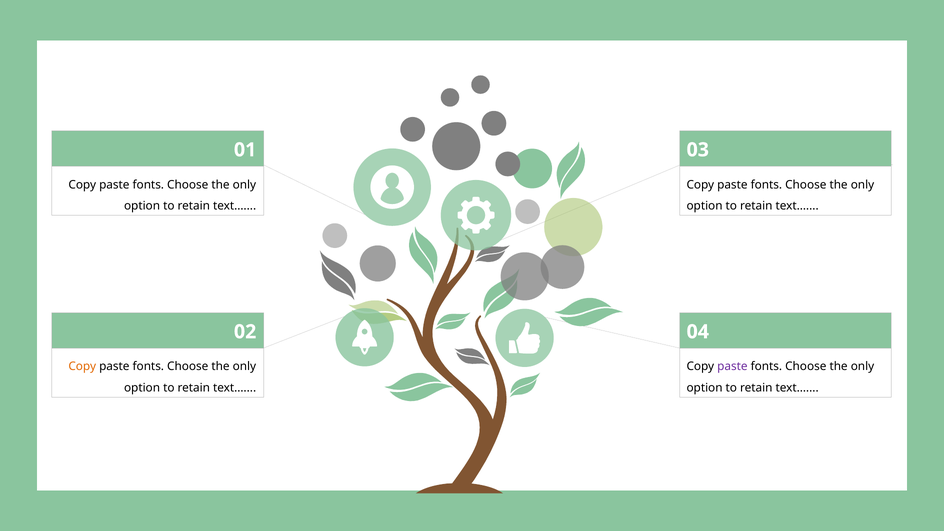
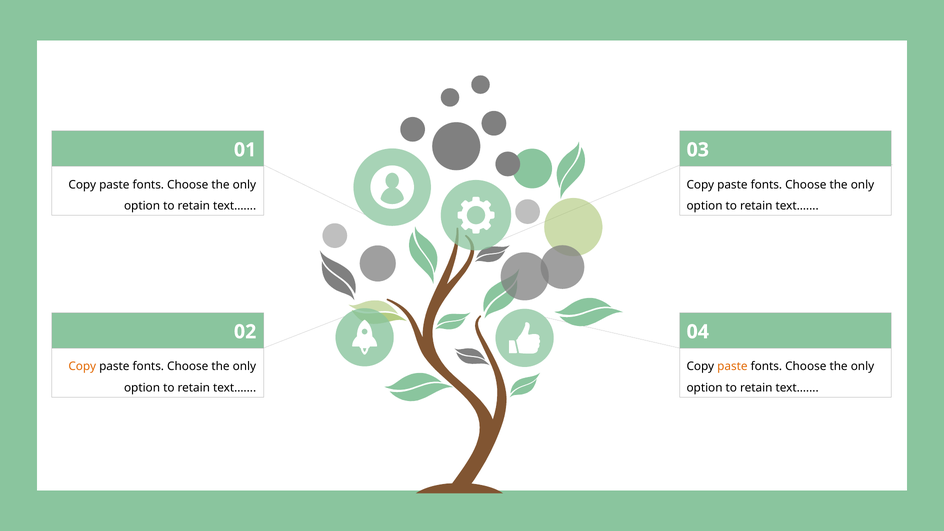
paste colour: purple -> orange (732, 367)
